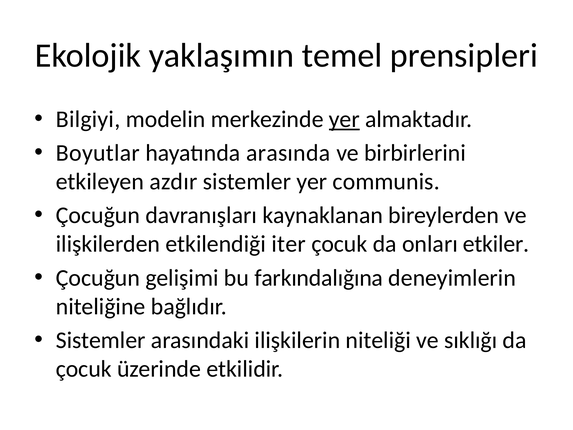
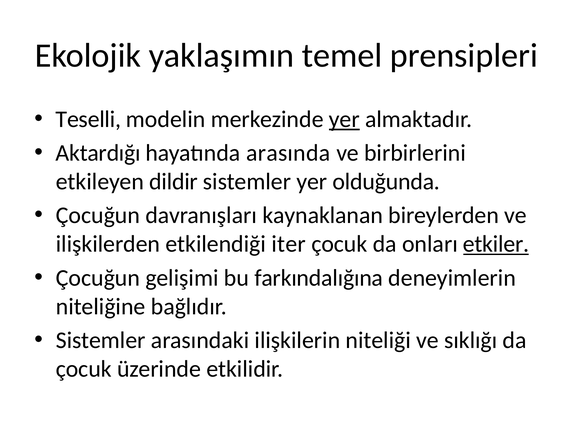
Bilgiyi: Bilgiyi -> Teselli (88, 119)
Boyutlar: Boyutlar -> Aktardığı (98, 153)
azdır: azdır -> dildir (174, 182)
communis: communis -> olduğunda (386, 182)
etkiler underline: none -> present (496, 244)
